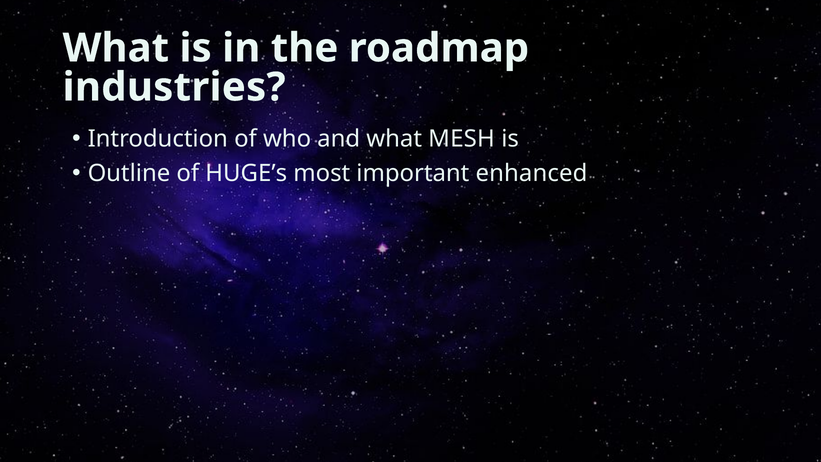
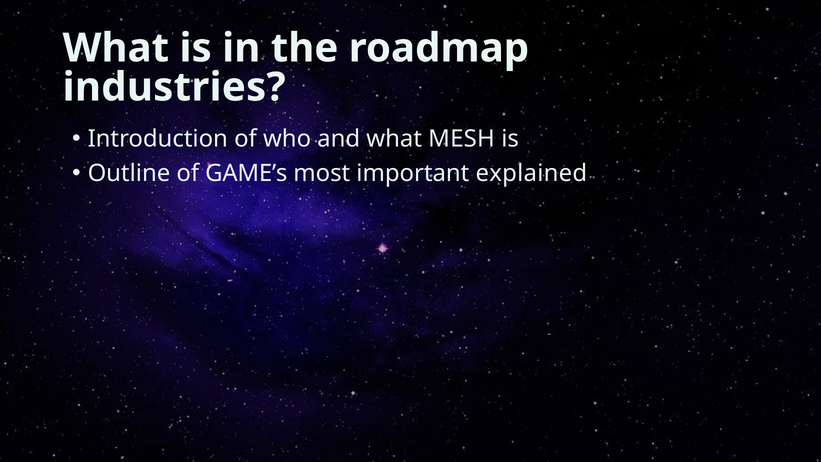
HUGE’s: HUGE’s -> GAME’s (246, 173)
enhanced: enhanced -> explained (531, 173)
